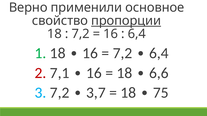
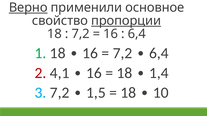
Верно underline: none -> present (28, 8)
7,1: 7,1 -> 4,1 (60, 73)
6,6: 6,6 -> 1,4 (159, 73)
3,7: 3,7 -> 1,5 (96, 93)
75: 75 -> 10 (161, 93)
